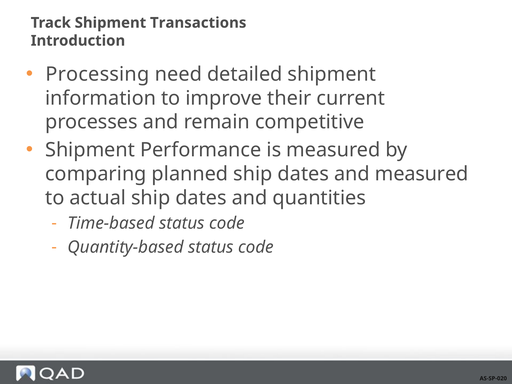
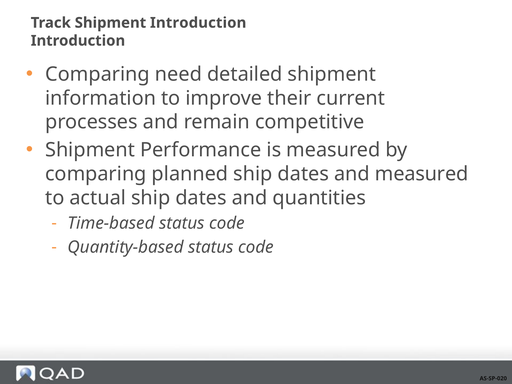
Shipment Transactions: Transactions -> Introduction (198, 23)
Processing: Processing -> Comparing (98, 74)
